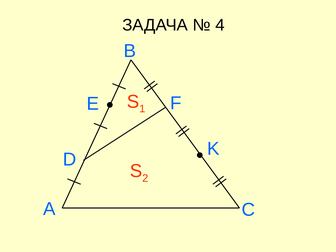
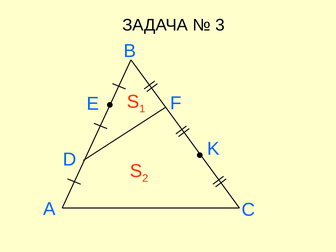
4: 4 -> 3 (220, 25)
